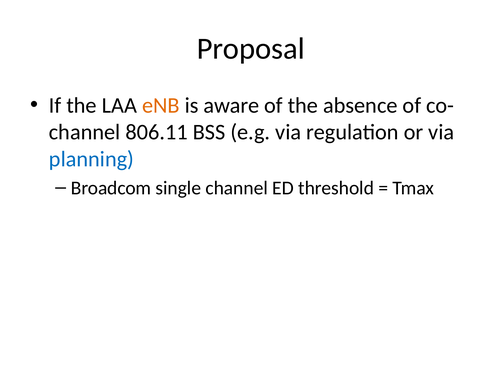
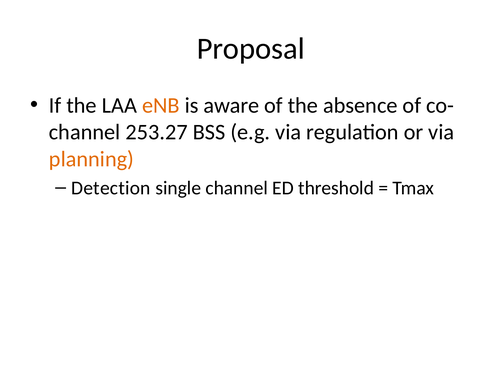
806.11: 806.11 -> 253.27 (157, 132)
planning colour: blue -> orange (91, 159)
Broadcom: Broadcom -> Detection (111, 188)
